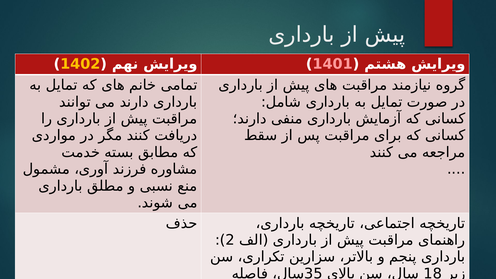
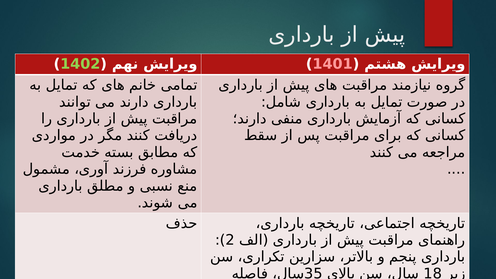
1402 colour: yellow -> light green (80, 64)
